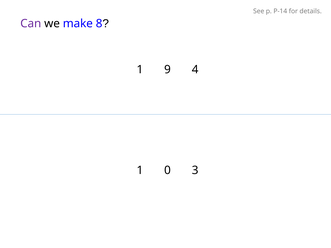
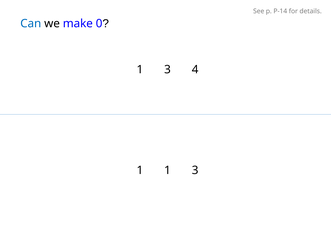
Can colour: purple -> blue (31, 24)
8: 8 -> 0 (99, 24)
9: 9 -> 3 (167, 70)
1 0: 0 -> 1 (167, 171)
